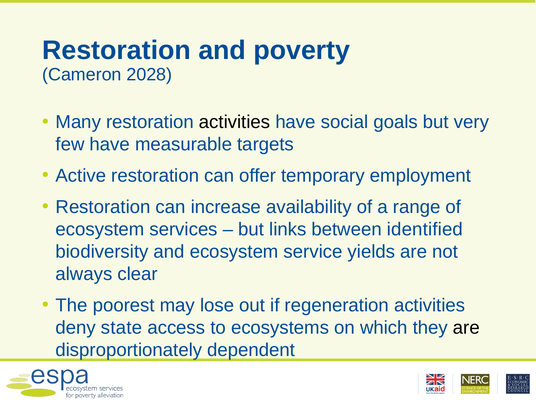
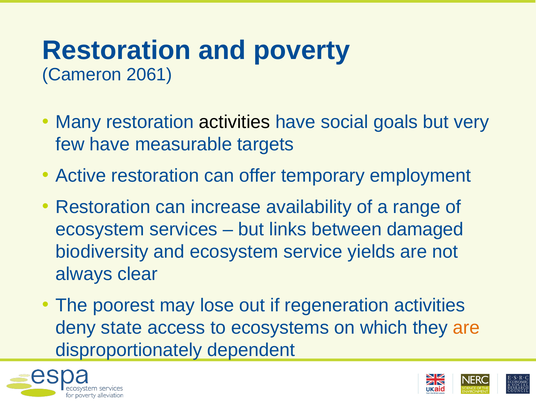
2028: 2028 -> 2061 (149, 75)
identified: identified -> damaged (425, 229)
are colour: black -> orange (466, 328)
